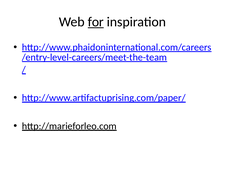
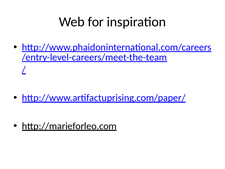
for underline: present -> none (96, 22)
